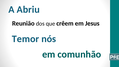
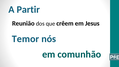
Abriu: Abriu -> Partir (28, 10)
